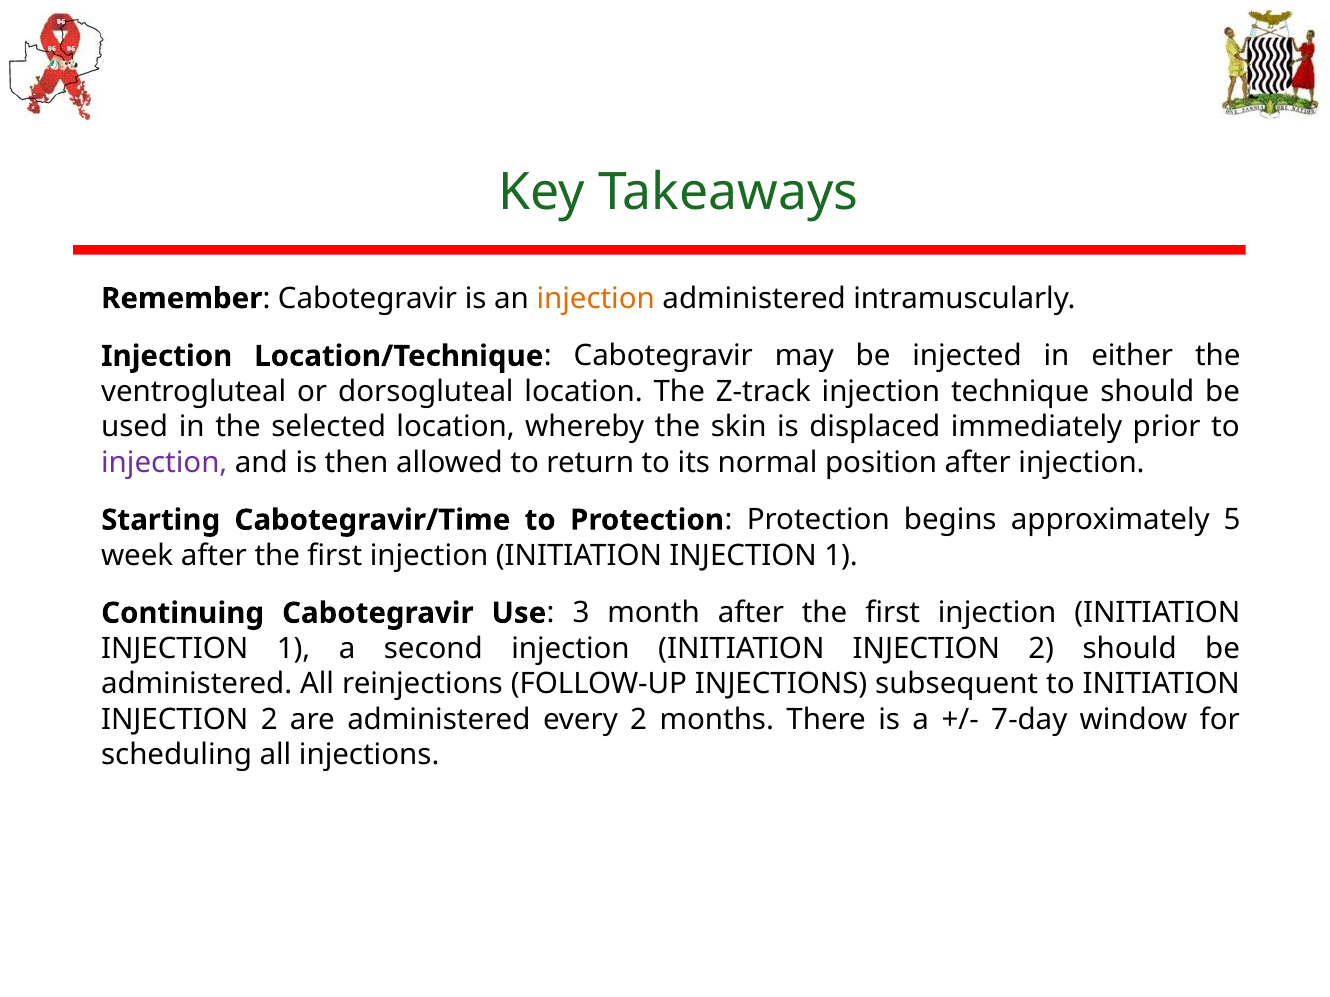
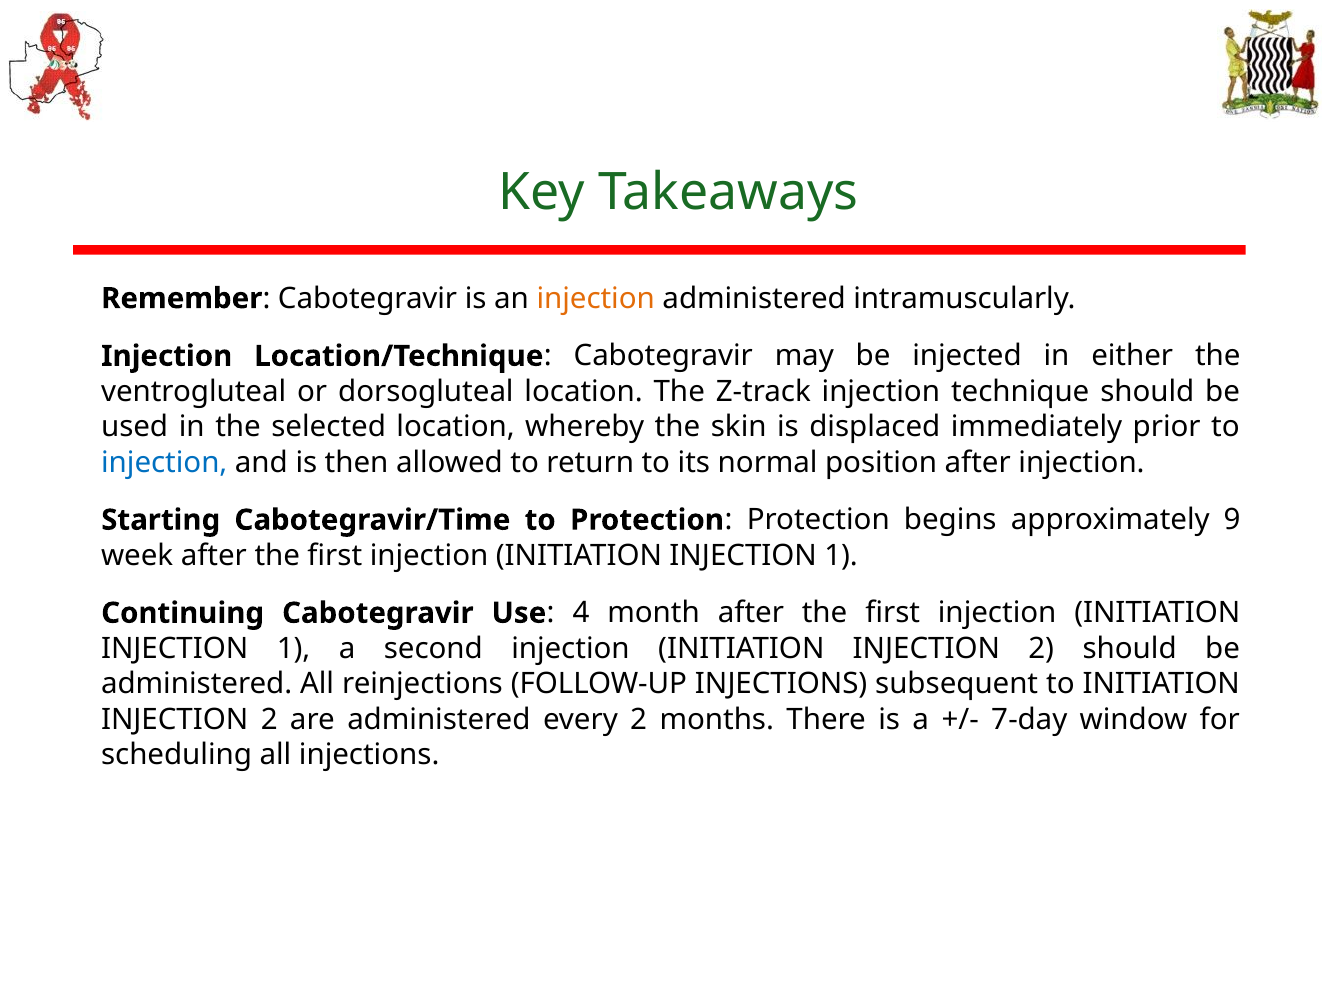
injection colour: purple -> blue (164, 463)
5: 5 -> 9 (1232, 520)
3: 3 -> 4 (581, 613)
